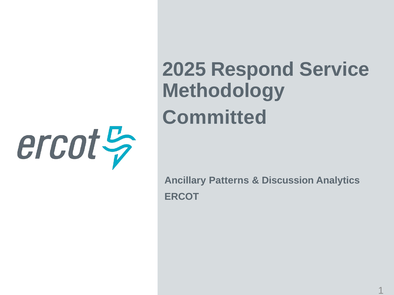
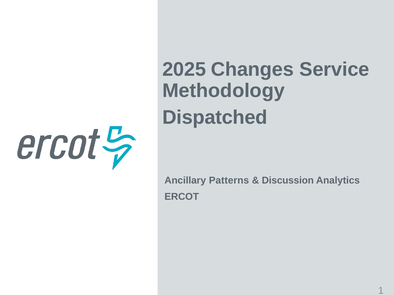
Respond: Respond -> Changes (252, 70)
Committed: Committed -> Dispatched (215, 118)
